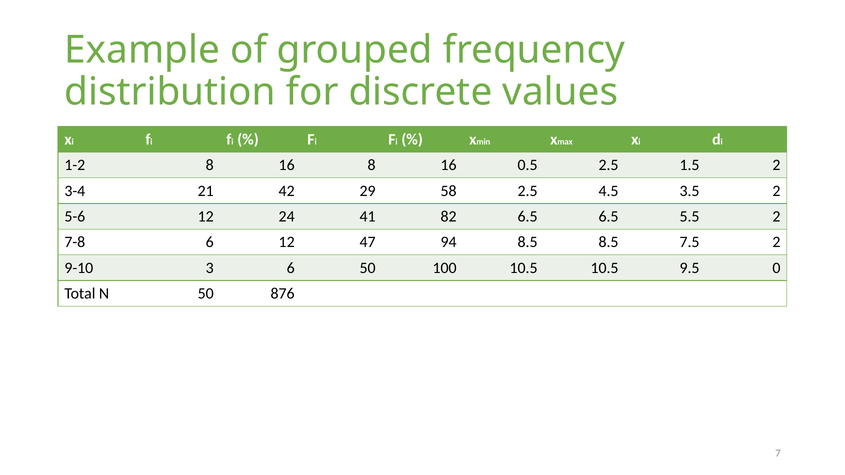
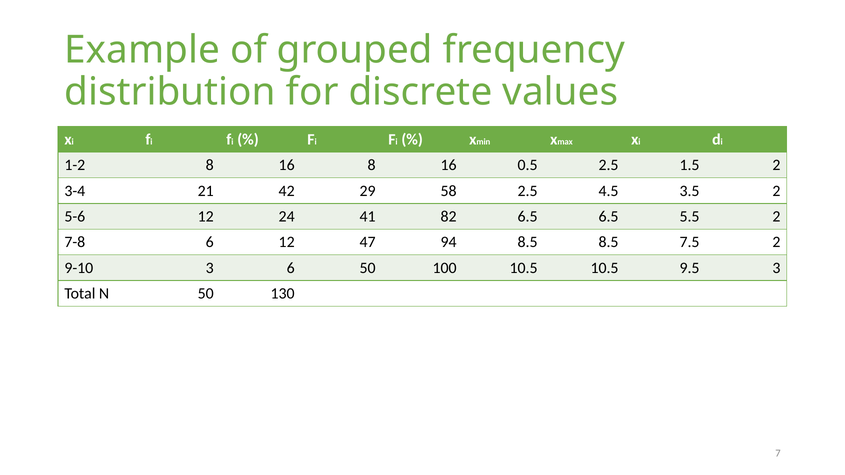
9.5 0: 0 -> 3 (776, 268)
876: 876 -> 130 (283, 294)
